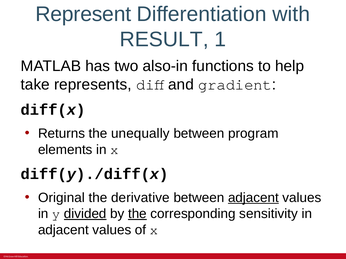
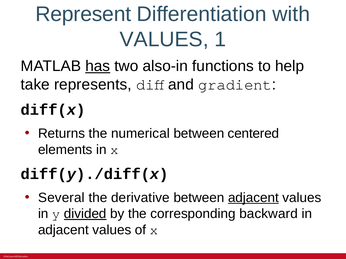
RESULT: RESULT -> VALUES (164, 40)
has underline: none -> present (98, 66)
unequally: unequally -> numerical (140, 134)
program: program -> centered (253, 134)
Original: Original -> Several (61, 198)
the underline: present -> none (137, 214)
sensitivity: sensitivity -> backward (269, 214)
